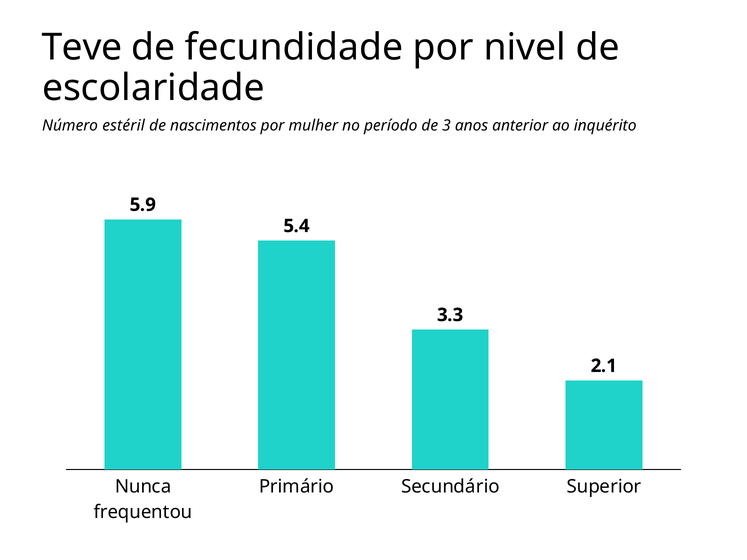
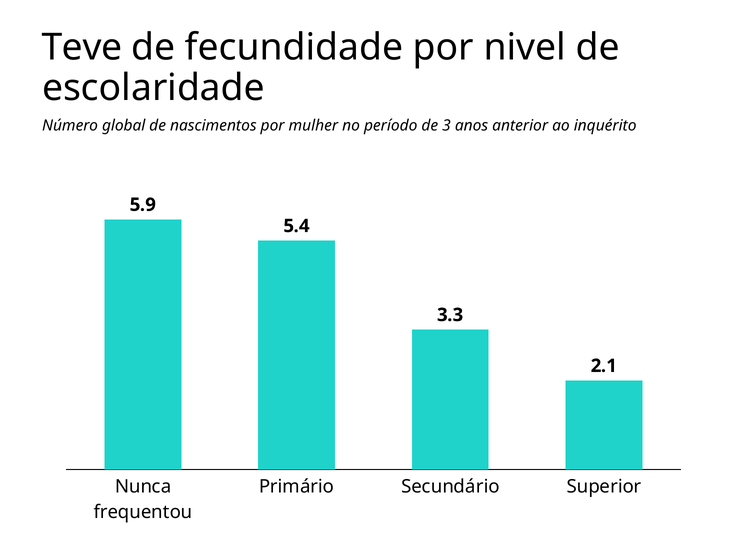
estéril: estéril -> global (124, 126)
